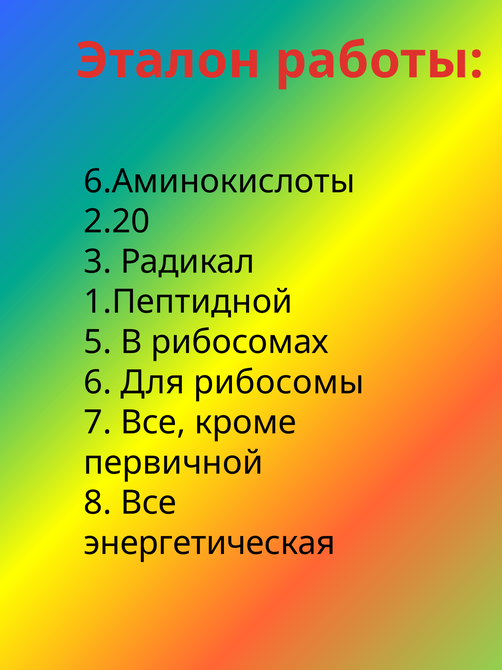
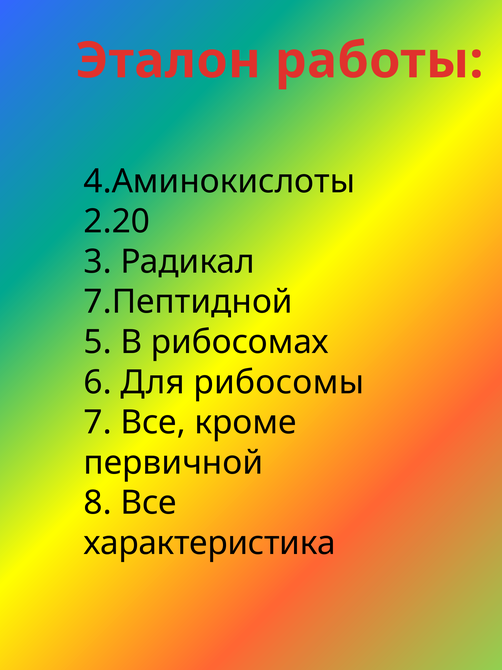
6.Аминокислоты: 6.Аминокислоты -> 4.Аминокислоты (219, 181)
1.Пептидной: 1.Пептидной -> 7.Пептидной (188, 302)
энергетическая: энергетическая -> характеристика (210, 543)
